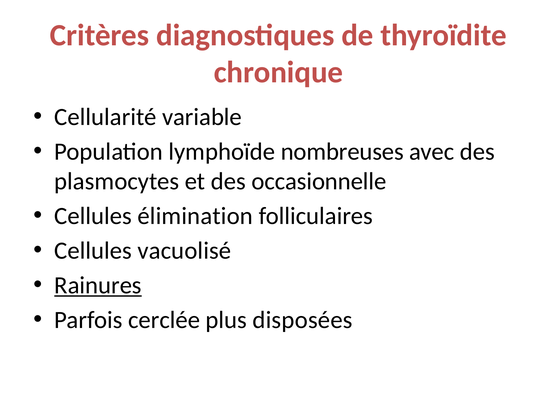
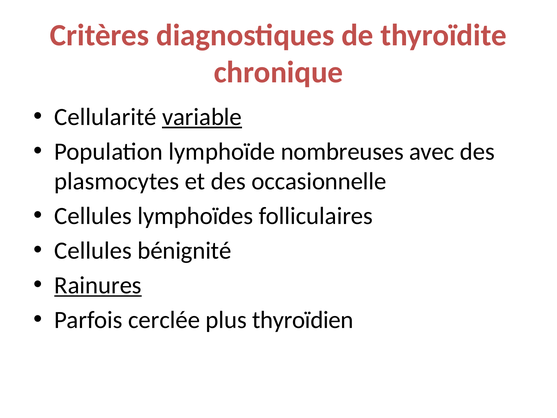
variable underline: none -> present (202, 117)
élimination: élimination -> lymphoïdes (195, 216)
vacuolisé: vacuolisé -> bénignité (184, 251)
disposées: disposées -> thyroïdien (303, 320)
